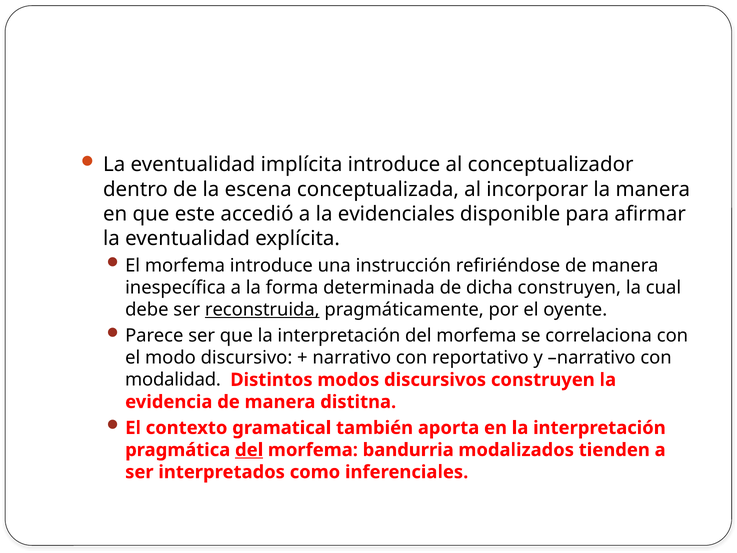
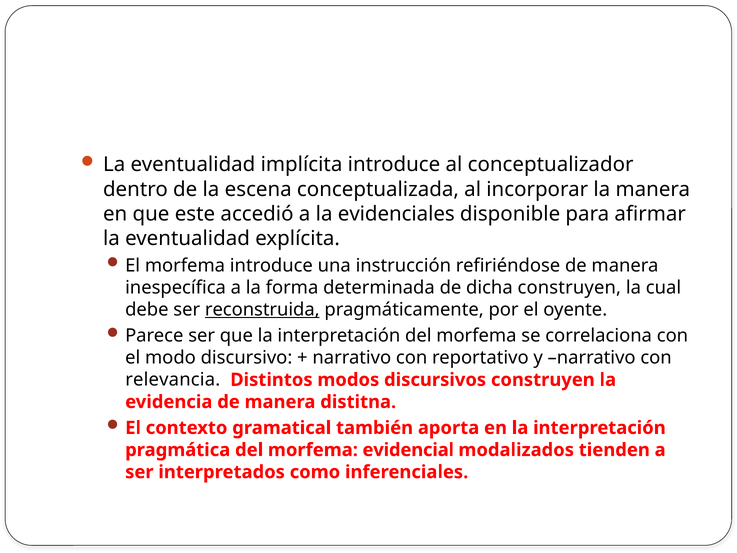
modalidad: modalidad -> relevancia (173, 380)
del underline: present -> none (249, 450)
bandurria: bandurria -> evidencial (408, 450)
